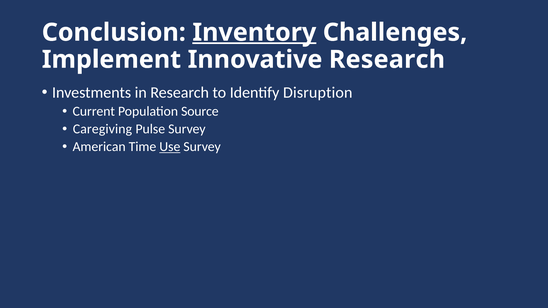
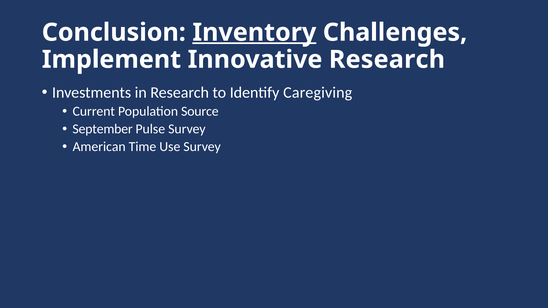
Disruption: Disruption -> Caregiving (318, 93)
Caregiving: Caregiving -> September (103, 129)
Use underline: present -> none (170, 147)
